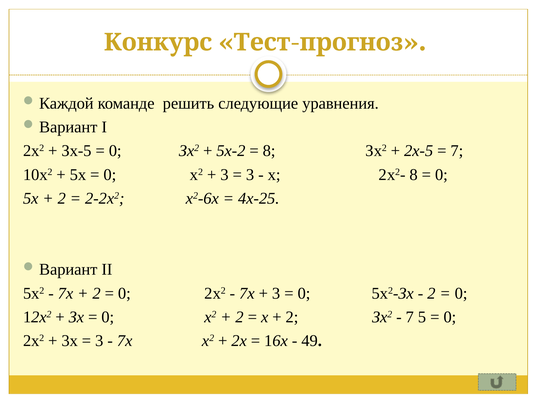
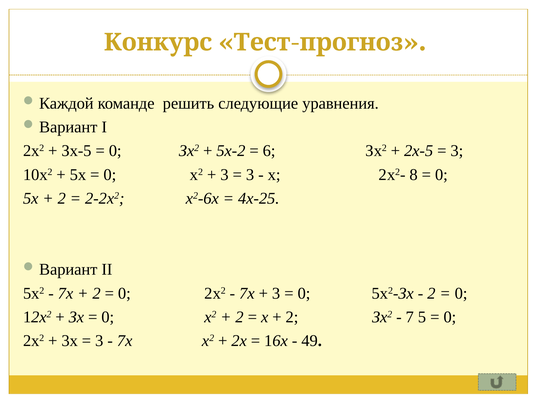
8: 8 -> 6 (269, 151)
7: 7 -> 3 (457, 151)
